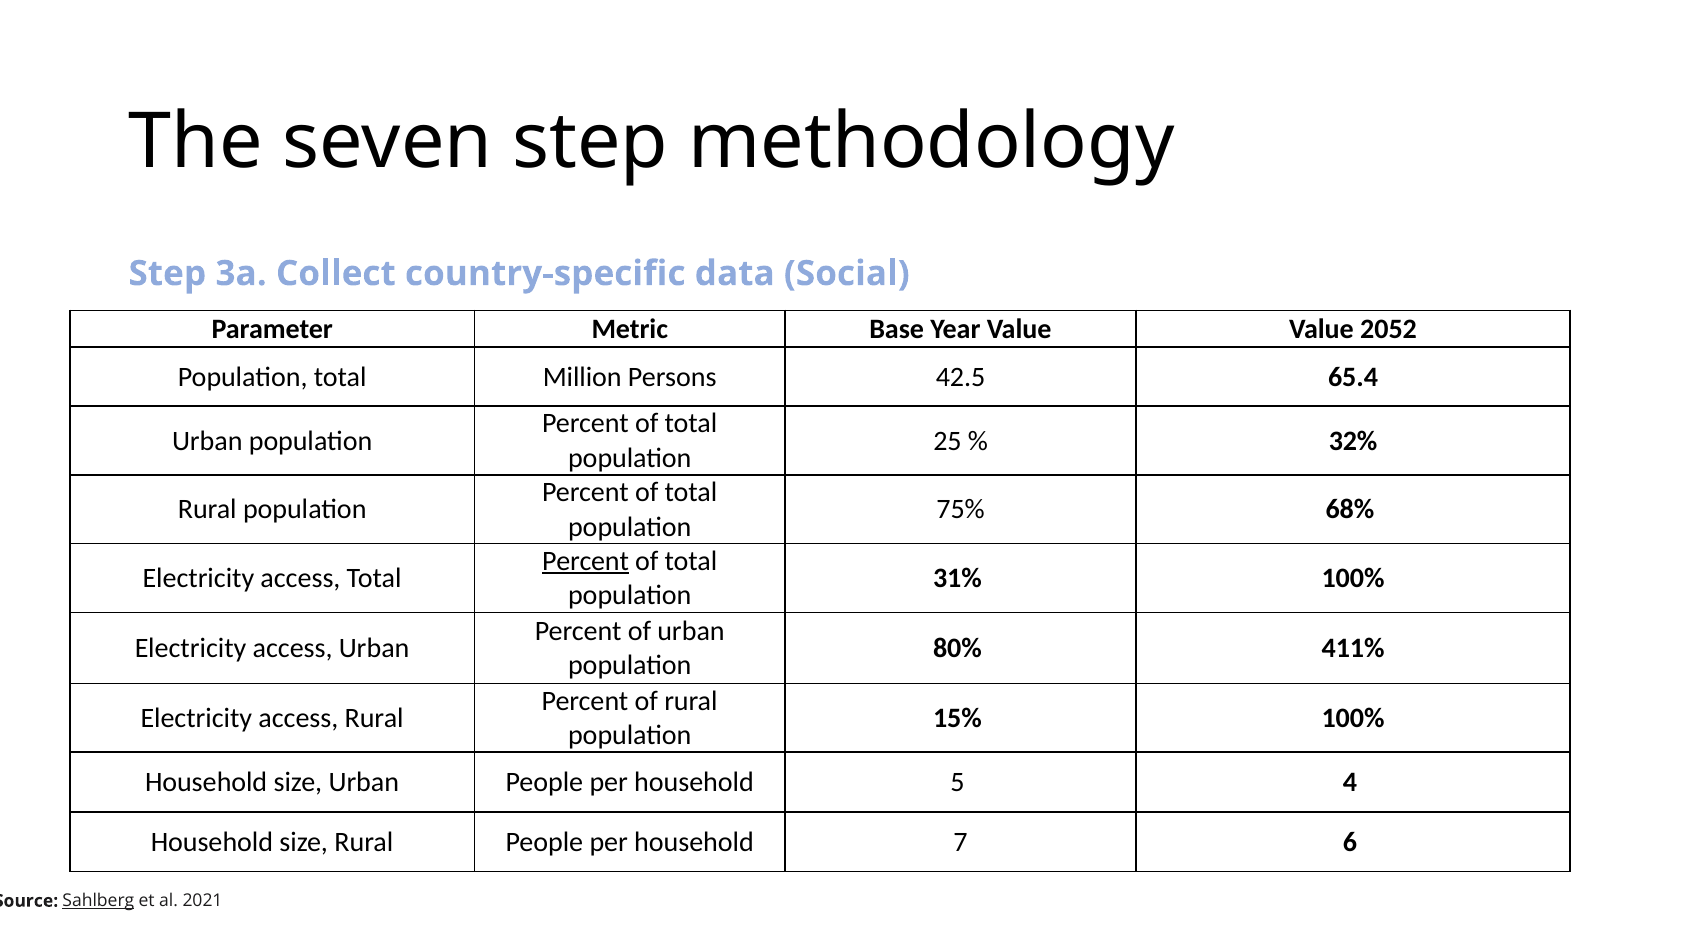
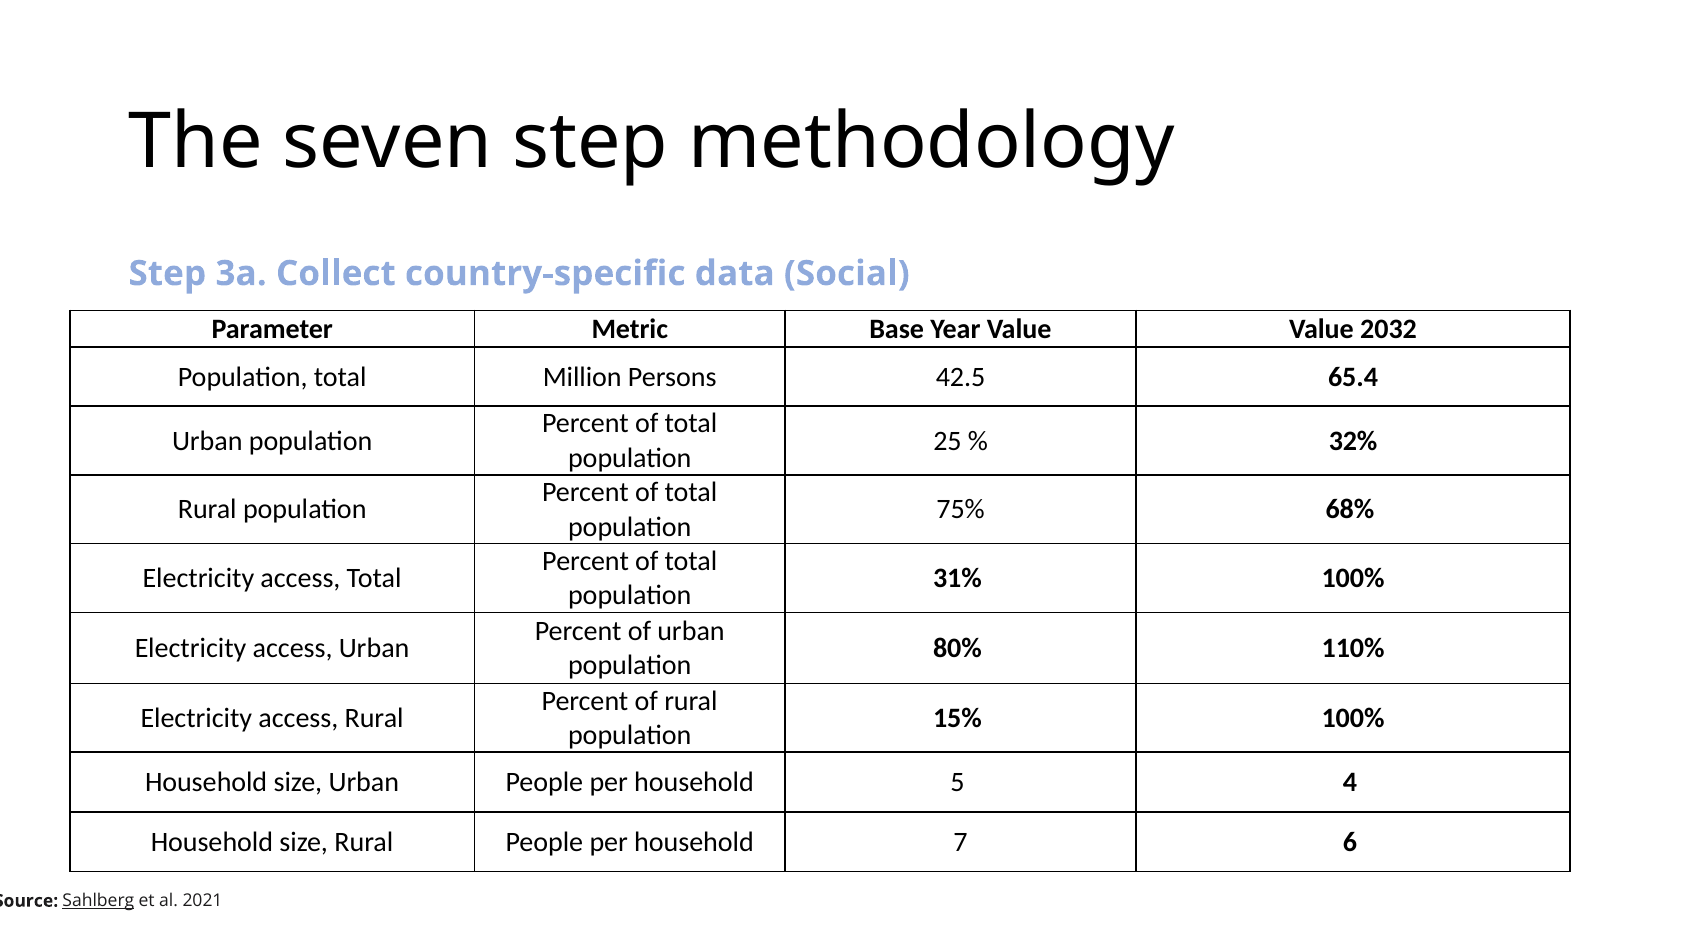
2052: 2052 -> 2032 (1389, 329)
Percent underline: present -> none (585, 561)
411%: 411% -> 110% (1353, 648)
